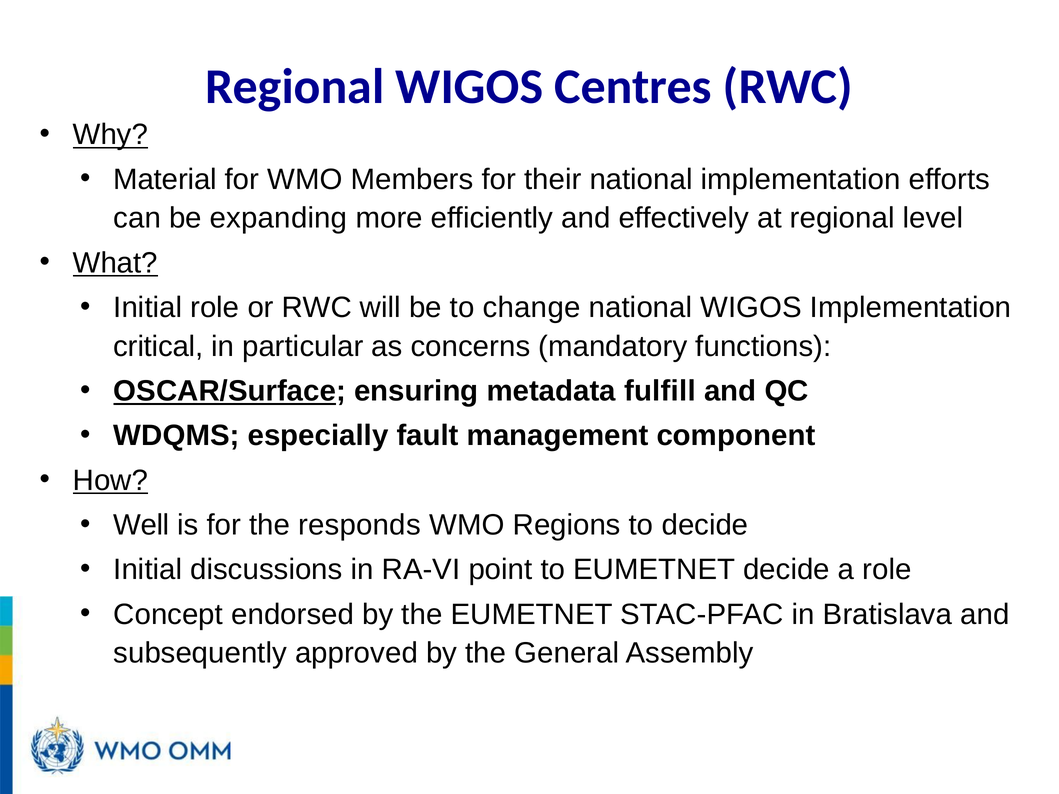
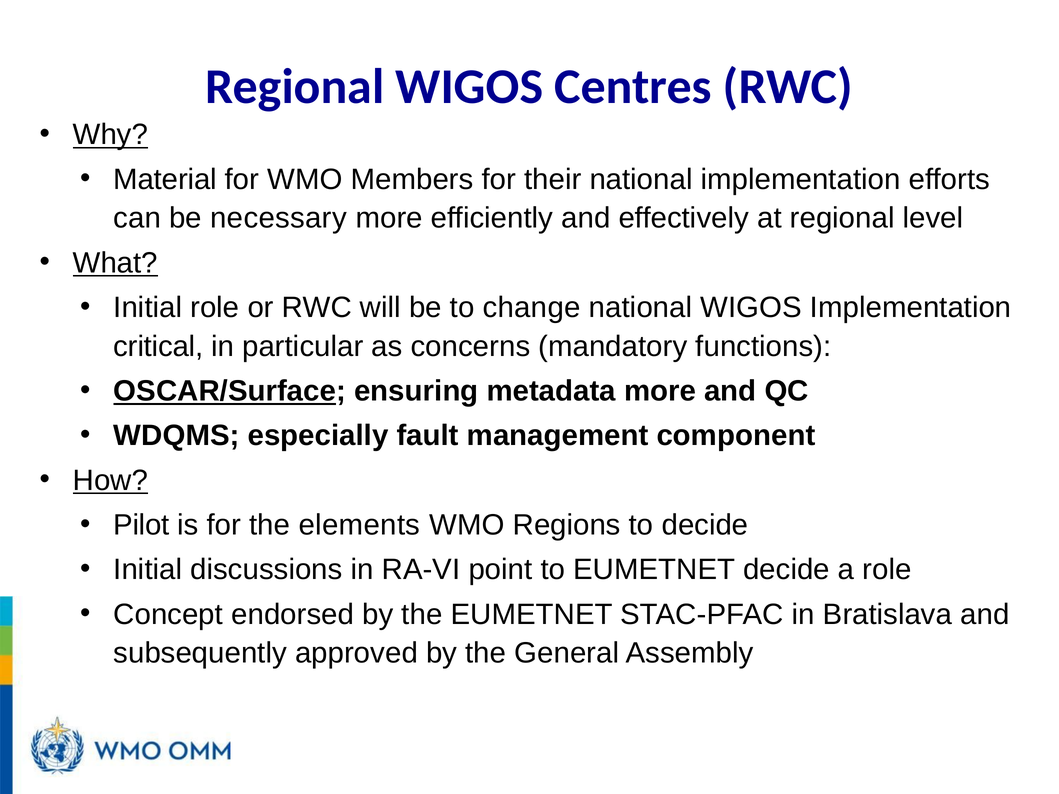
expanding: expanding -> necessary (279, 218)
metadata fulfill: fulfill -> more (660, 391)
Well: Well -> Pilot (141, 525)
responds: responds -> elements (359, 525)
